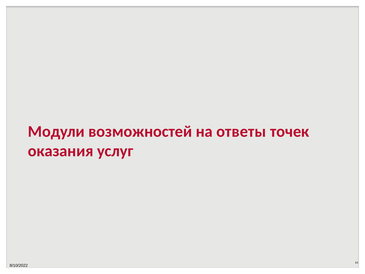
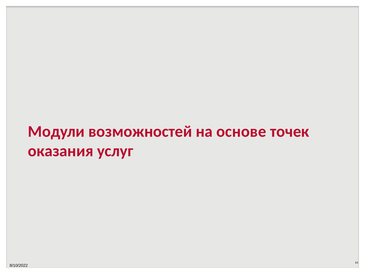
ответы: ответы -> основе (241, 131)
